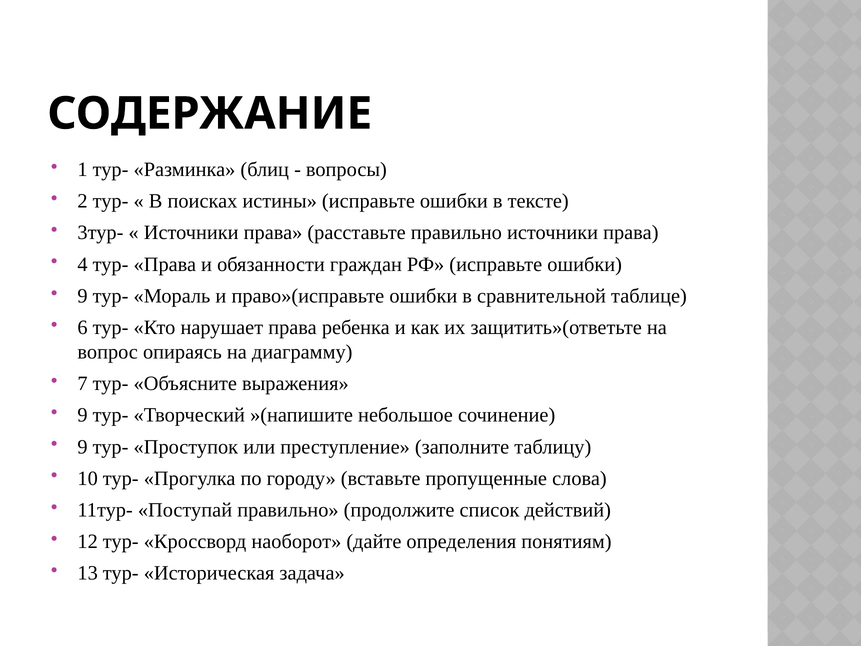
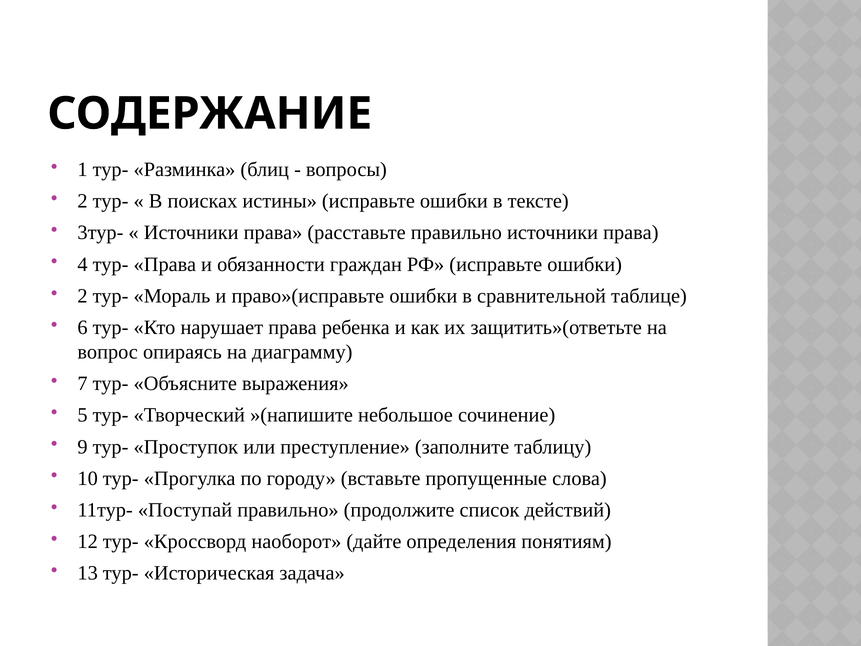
9: 9 -> 2 (83, 296)
9: 9 -> 5 (83, 415)
